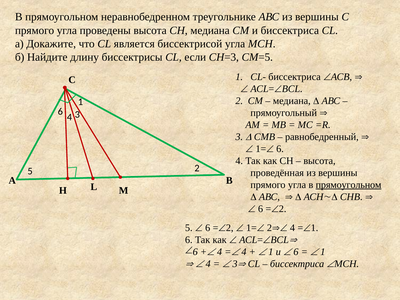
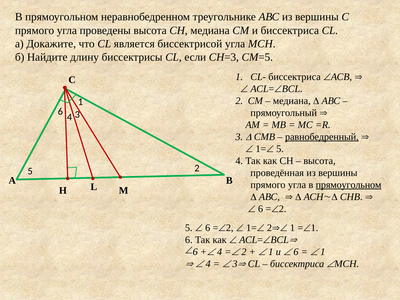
равнобедренный underline: none -> present (322, 137)
1= 6: 6 -> 5 (280, 149)
2 4: 4 -> 1 (292, 228)
4: 4 -> 2 (244, 252)
